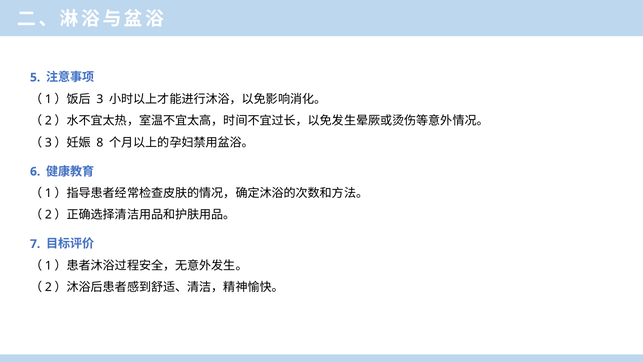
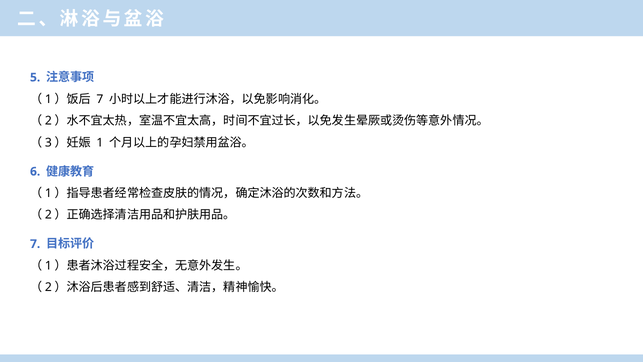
3: 3 -> 7 (100, 99)
8: 8 -> 1 (100, 142)
